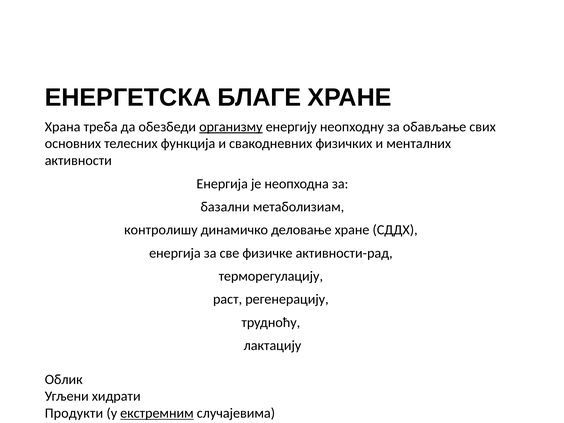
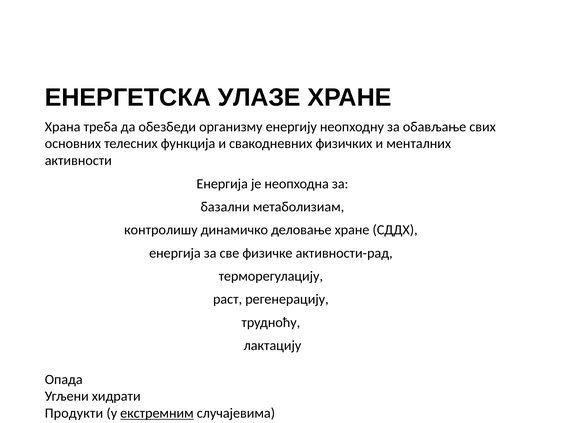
БЛАГЕ: БЛАГЕ -> УЛАЗЕ (259, 98)
организму underline: present -> none (231, 127)
Облик: Облик -> Опада (64, 379)
